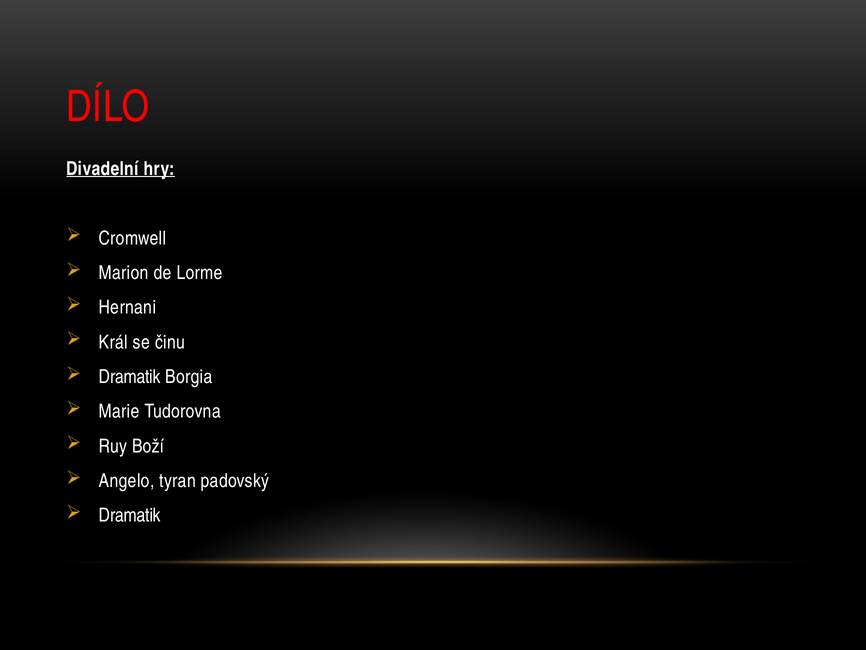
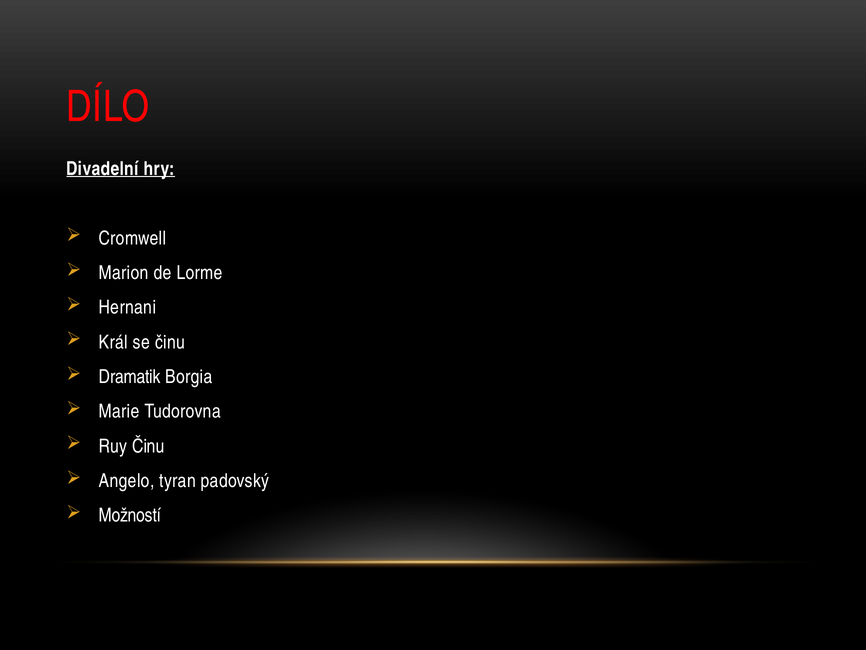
Ruy Boží: Boží -> Činu (148, 446)
Dramatik: Dramatik -> Možností (130, 515)
